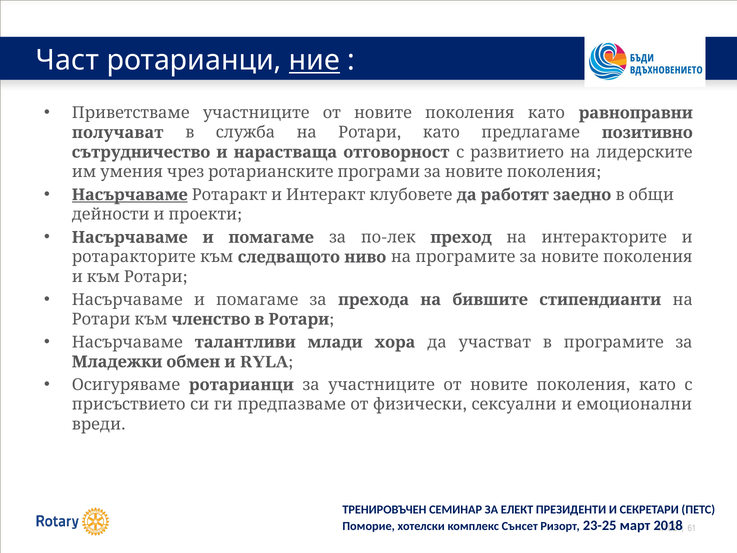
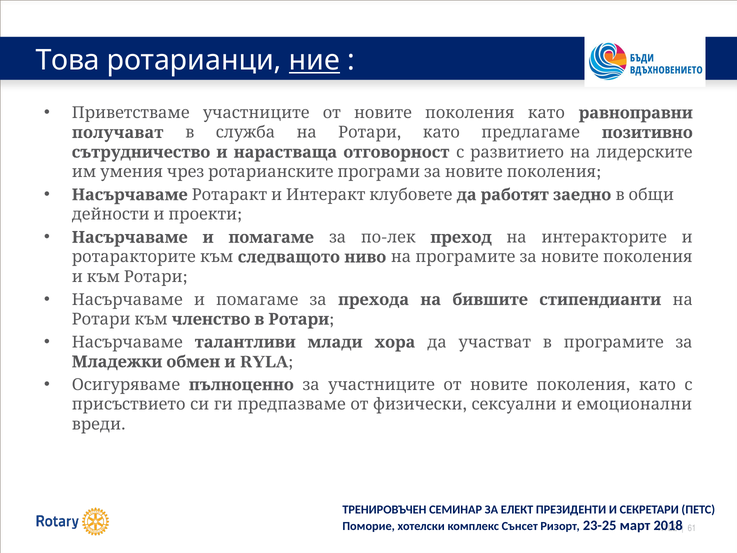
Част: Част -> Това (68, 60)
Насърчаваме underline: present -> none (130, 195)
Осигуряваме ротарианци: ротарианци -> пълноценно (241, 385)
